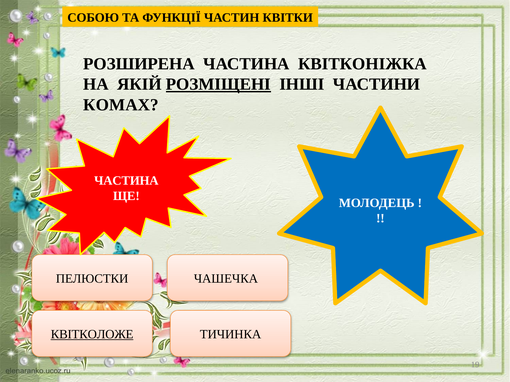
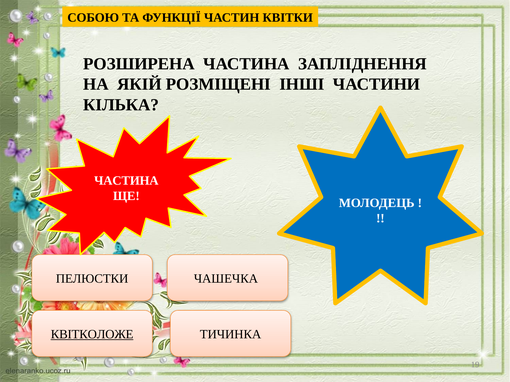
КВІТКОНІЖКА: КВІТКОНІЖКА -> ЗАПЛІДНЕННЯ (362, 64)
РОЗМІЩЕНІ underline: present -> none (218, 84)
КОМАХ: КОМАХ -> КІЛЬКА (121, 105)
